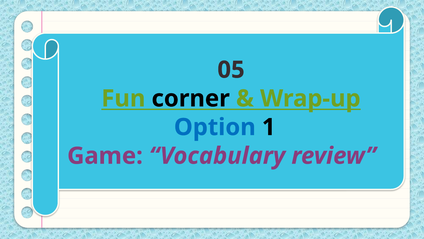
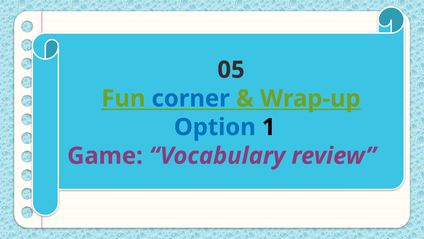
corner colour: black -> blue (191, 98)
